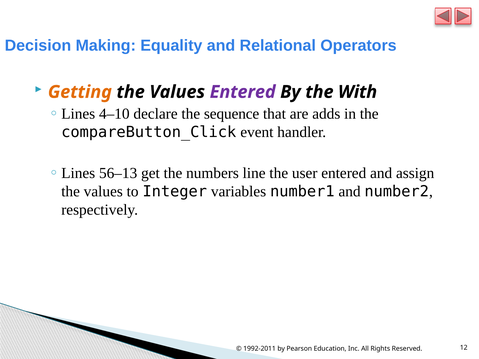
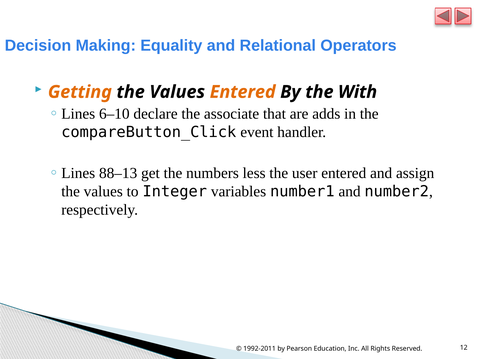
Entered colour: purple -> orange (243, 92)
4–10: 4–10 -> 6–10 (114, 114)
sequence: sequence -> associate (232, 114)
56–13: 56–13 -> 88–13 (118, 173)
line: line -> less (254, 173)
